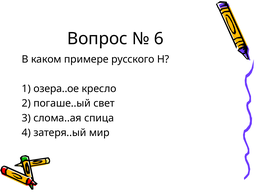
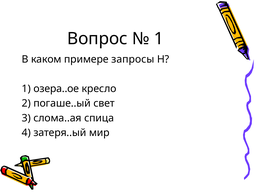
6: 6 -> 1 (159, 39)
русского: русского -> запросы (133, 59)
